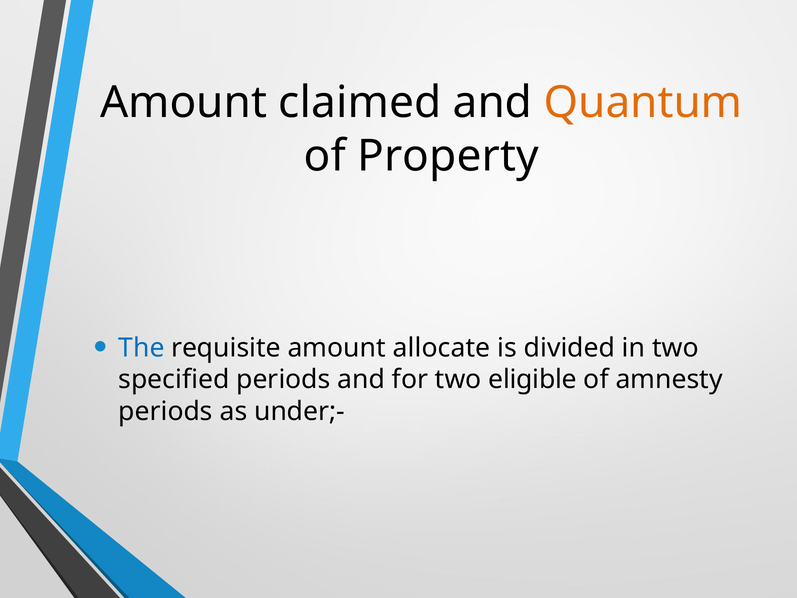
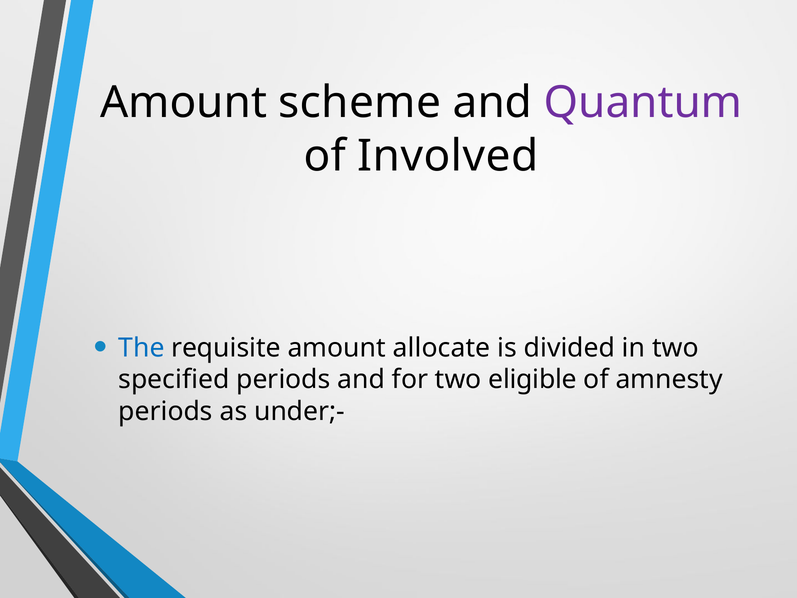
claimed: claimed -> scheme (360, 103)
Quantum colour: orange -> purple (643, 103)
Property: Property -> Involved (448, 156)
